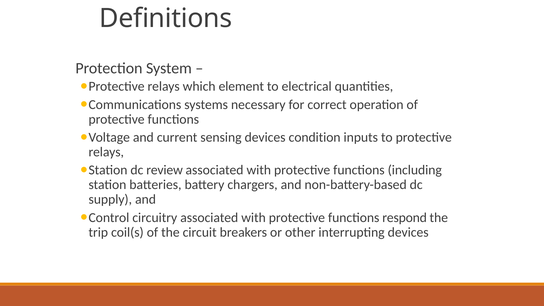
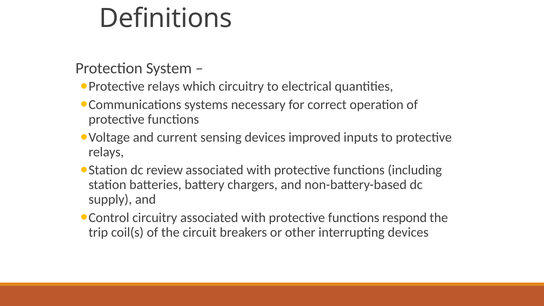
which element: element -> circuitry (241, 86)
condition: condition -> improved (315, 137)
